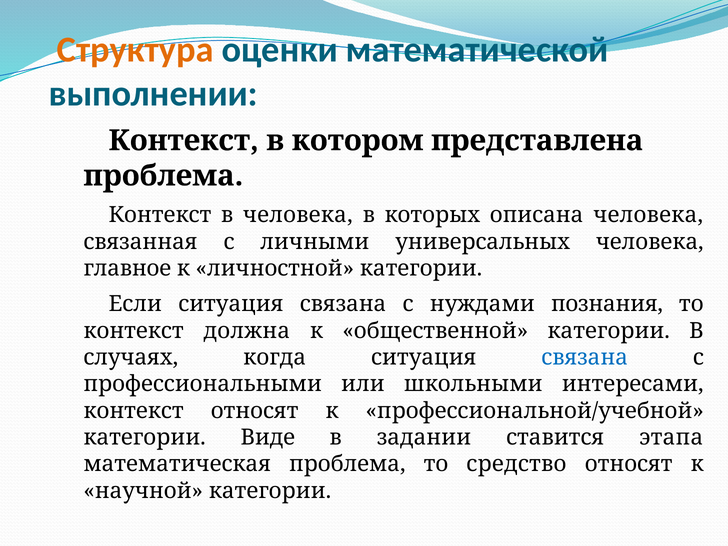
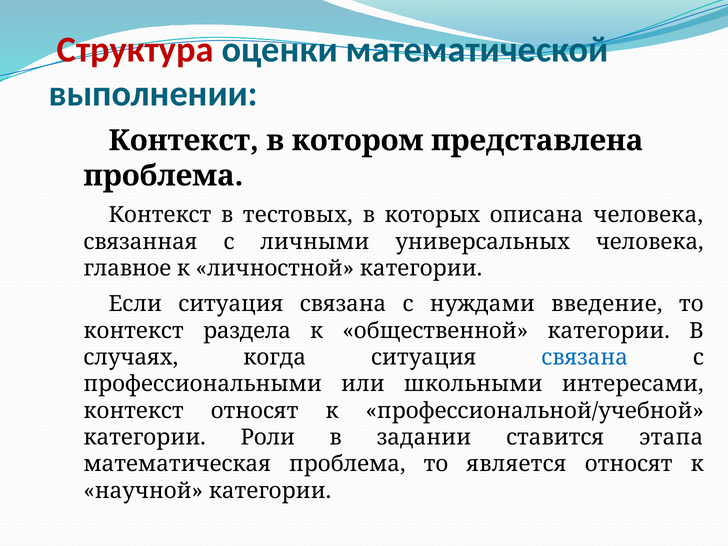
Структура colour: orange -> red (135, 50)
в человека: человека -> тестовых (298, 215)
познания: познания -> введение (607, 304)
должна: должна -> раздела (247, 331)
Виде: Виде -> Роли (268, 437)
средство: средство -> является (516, 464)
